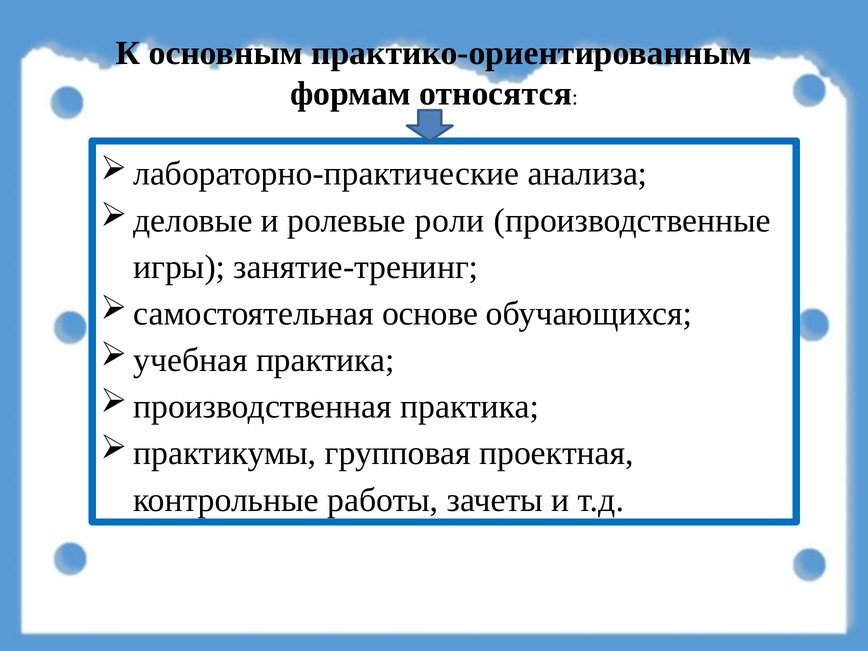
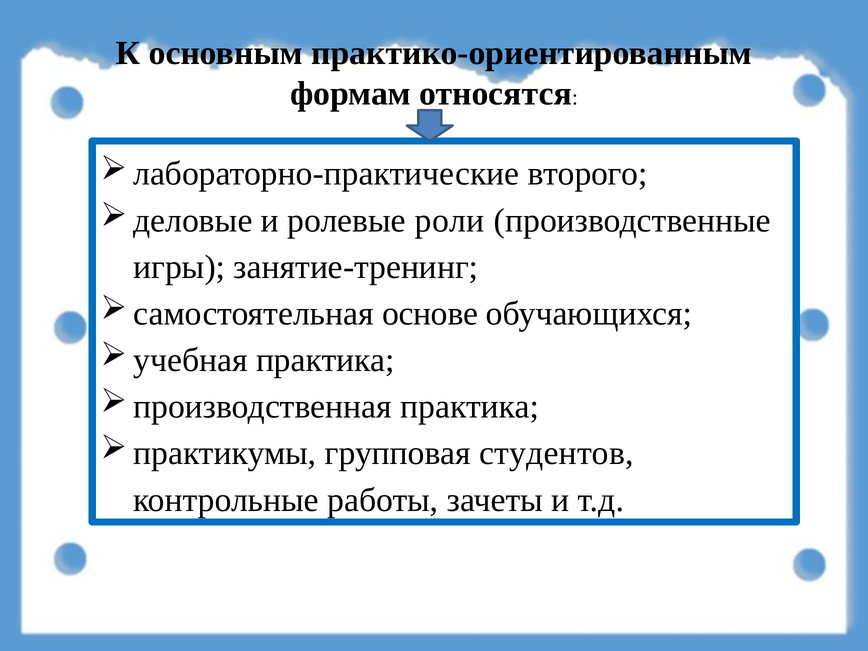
анализа: анализа -> второго (588, 174)
проектная: проектная -> студентов (556, 453)
